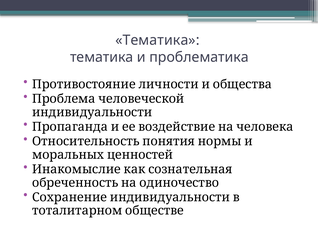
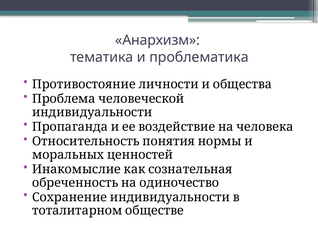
Тематика: Тематика -> Анархизм (158, 40)
